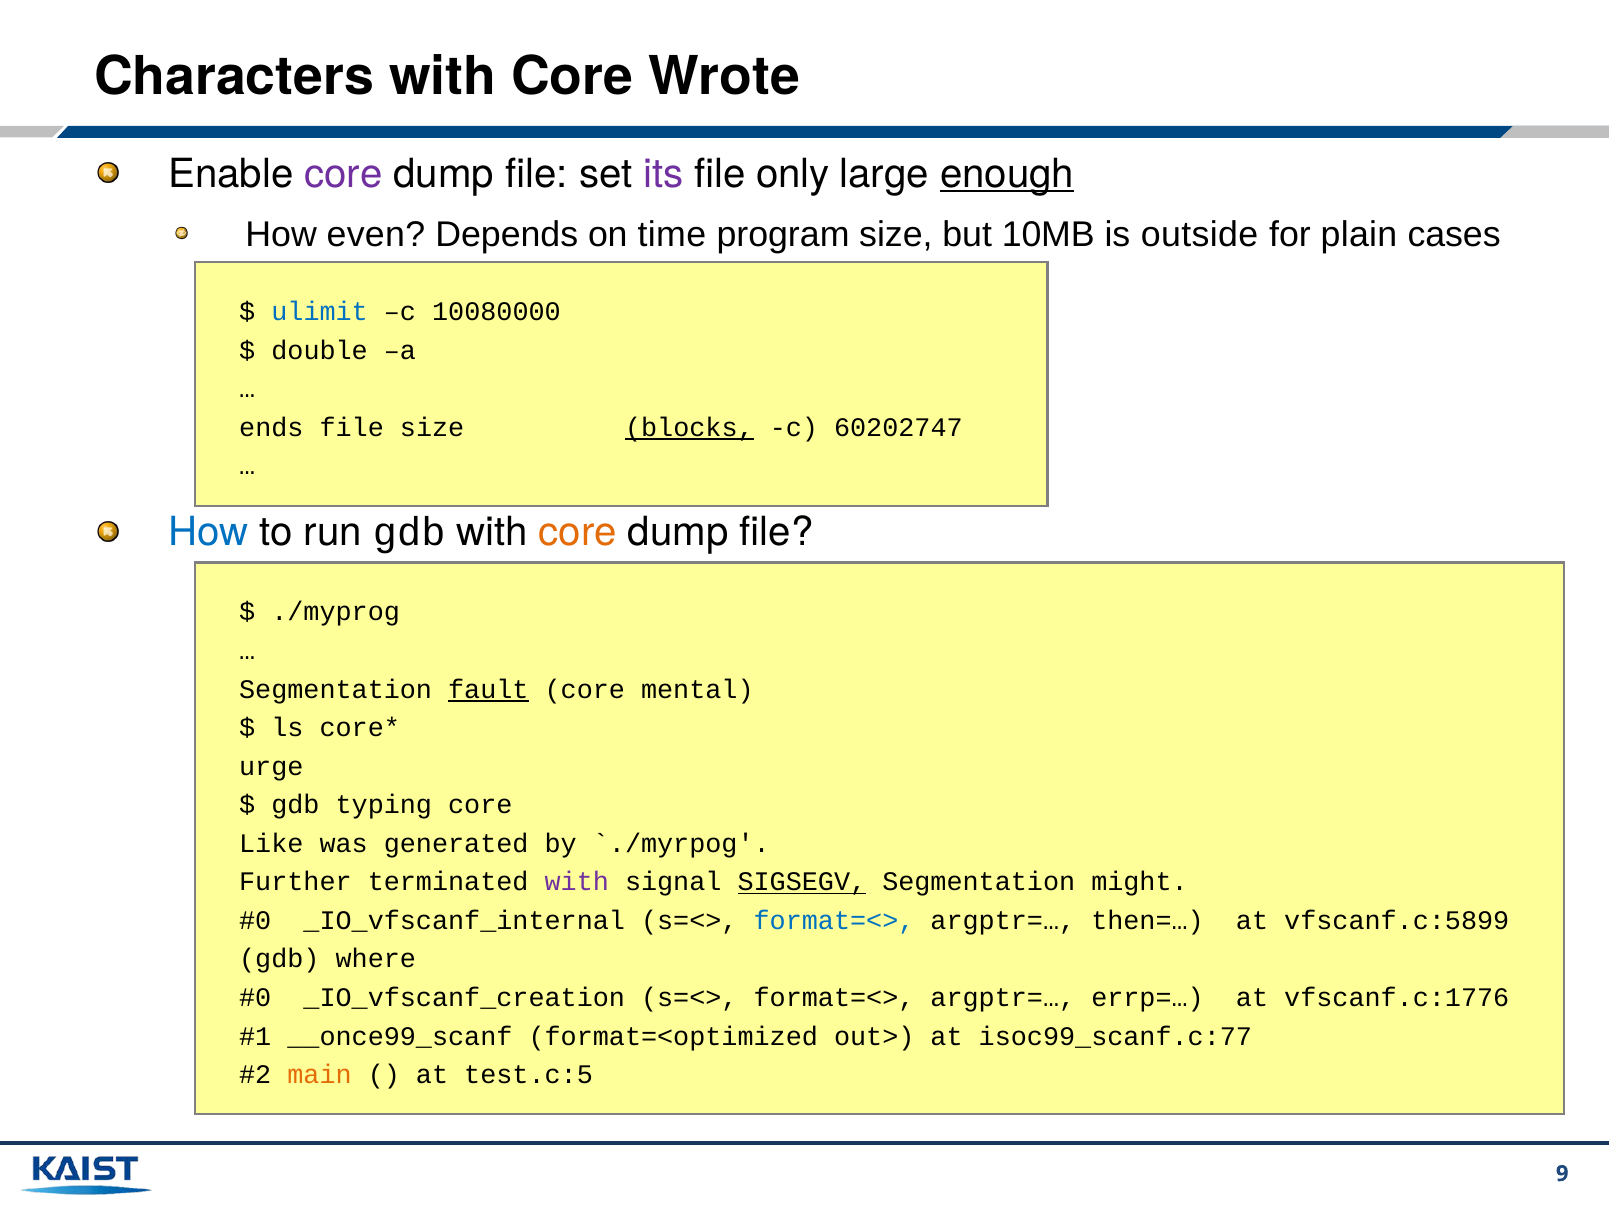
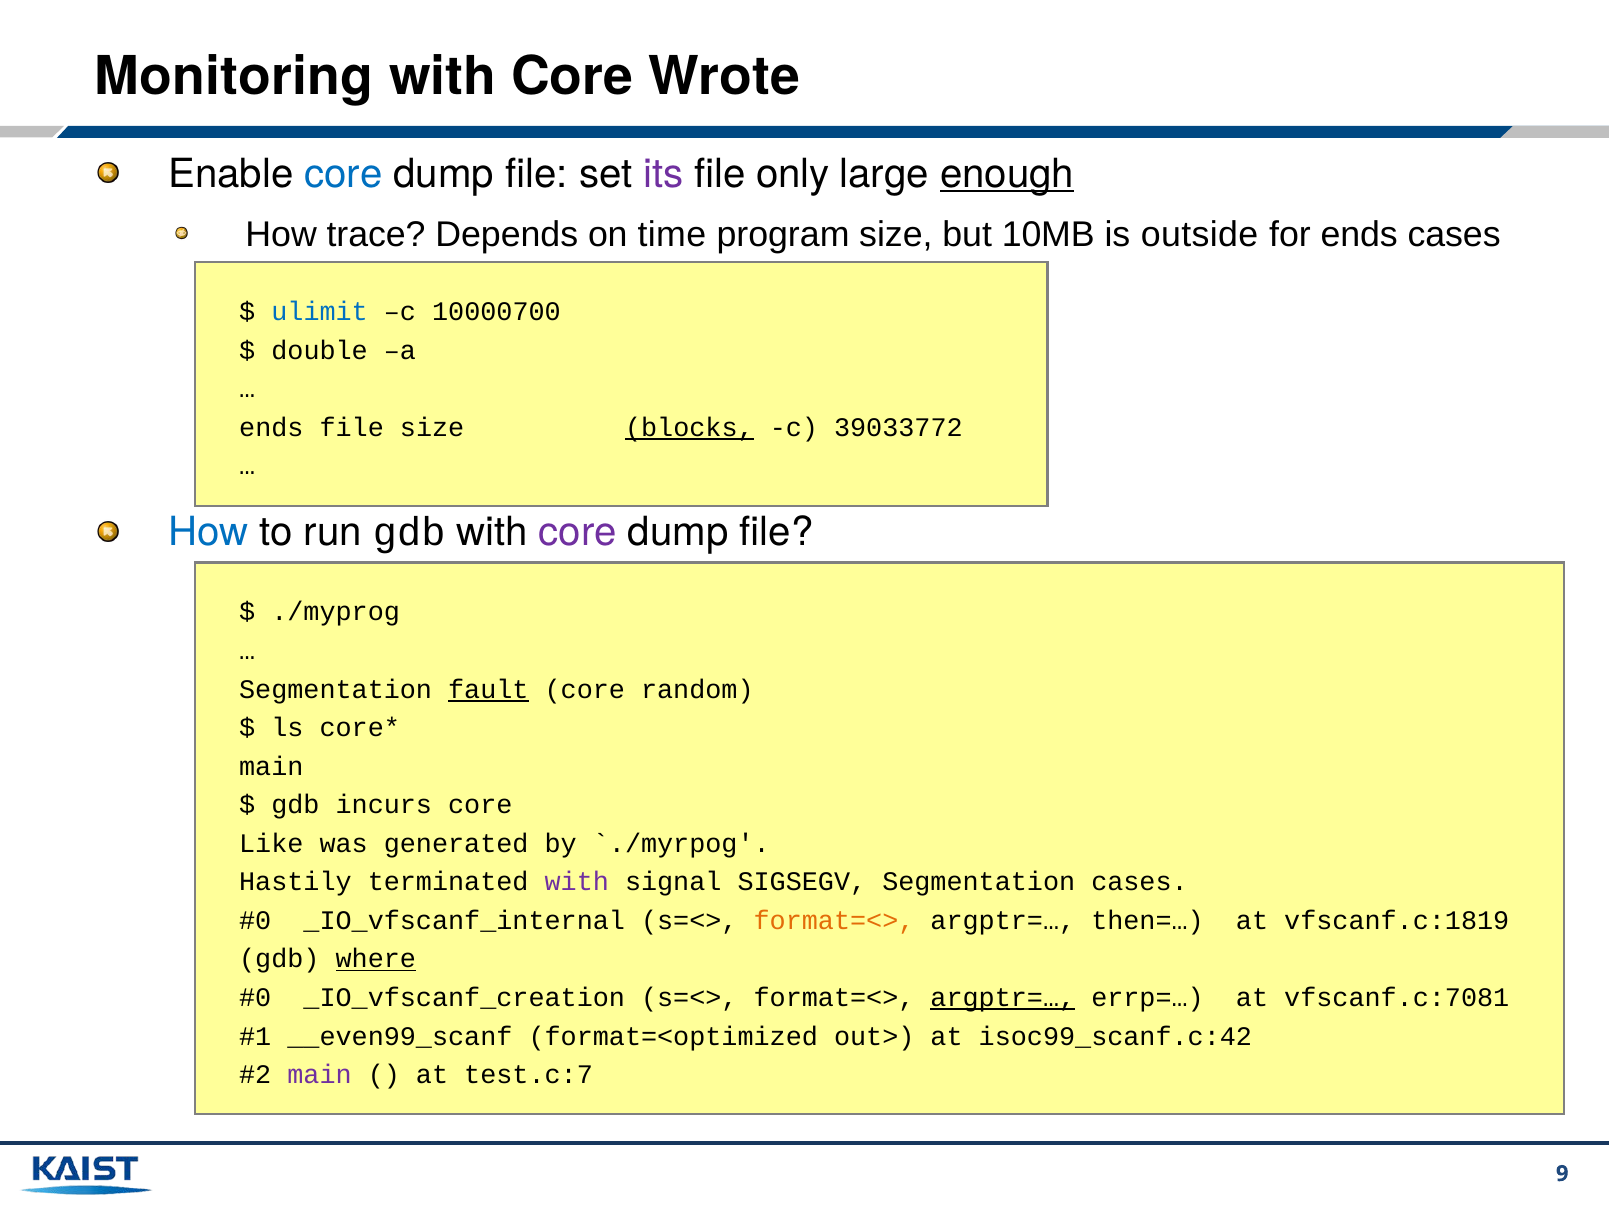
Characters: Characters -> Monitoring (234, 77)
core colour: purple -> blue (344, 174)
even: even -> trace (376, 235)
for plain: plain -> ends (1359, 235)
10080000: 10080000 -> 10000700 (496, 312)
60202747: 60202747 -> 39033772 (898, 428)
core colour: orange -> purple (578, 533)
mental: mental -> random (697, 690)
urge: urge -> main (271, 767)
typing: typing -> incurs (384, 805)
Further: Further -> Hastily (295, 883)
SIGSEGV underline: present -> none (802, 883)
Segmentation might: might -> cases (1139, 883)
format=<> colour: blue -> orange (834, 921)
vfscanf.c:5899: vfscanf.c:5899 -> vfscanf.c:1819 (1397, 921)
where underline: none -> present (376, 960)
argptr=… underline: none -> present (1003, 998)
vfscanf.c:1776: vfscanf.c:1776 -> vfscanf.c:7081 (1397, 998)
__once99_scanf: __once99_scanf -> __even99_scanf (400, 1037)
isoc99_scanf.c:77: isoc99_scanf.c:77 -> isoc99_scanf.c:42 (1115, 1037)
main colour: orange -> purple (320, 1075)
test.c:5: test.c:5 -> test.c:7 (529, 1075)
